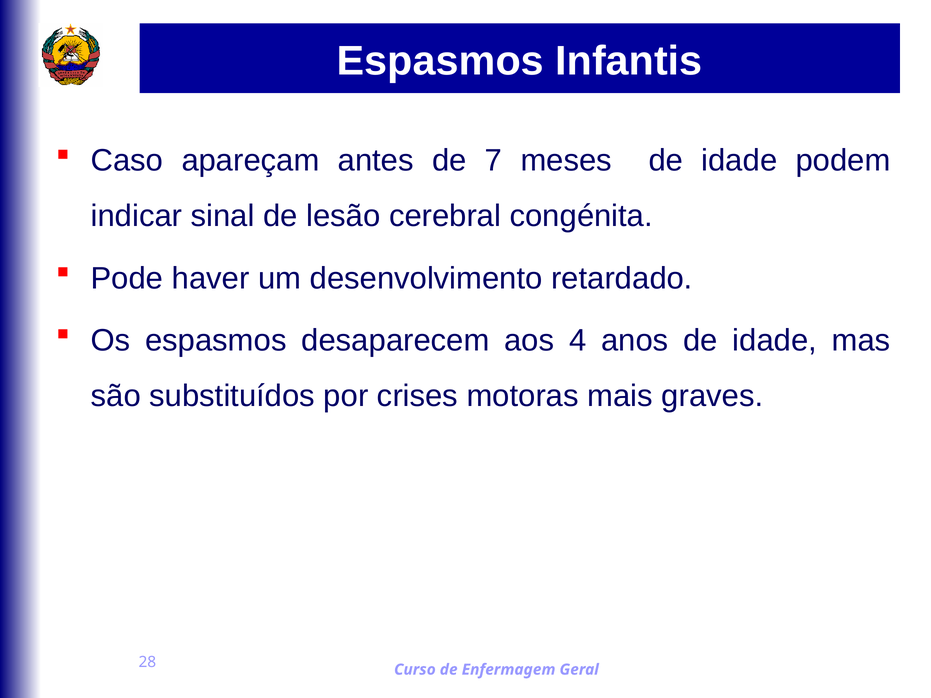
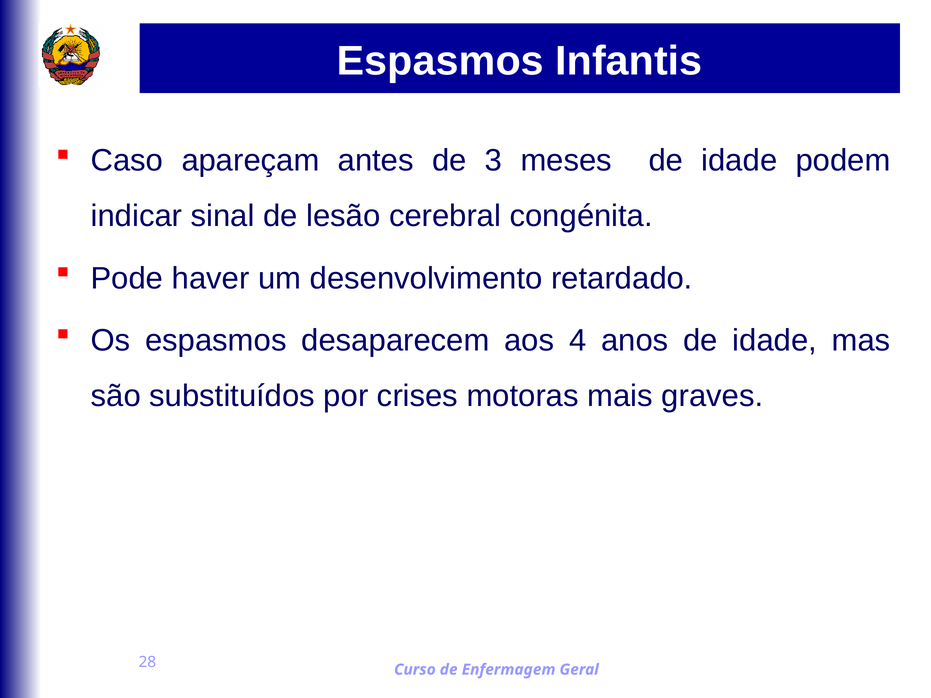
7: 7 -> 3 (494, 160)
